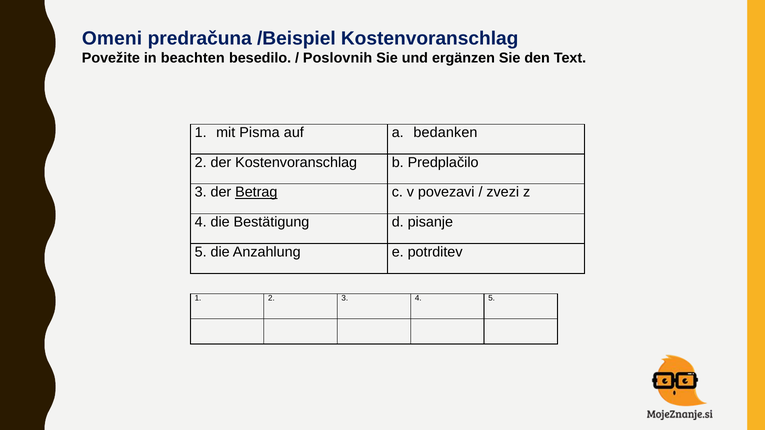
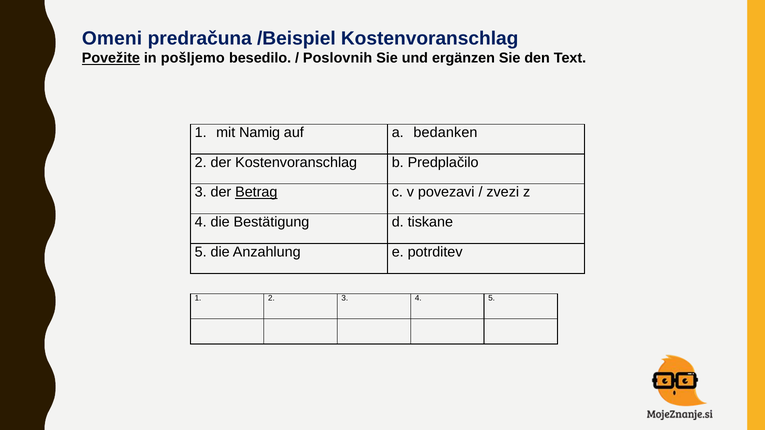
Povežite underline: none -> present (111, 58)
beachten: beachten -> pošljemo (193, 58)
Pisma: Pisma -> Namig (260, 133)
pisanje: pisanje -> tiskane (430, 222)
